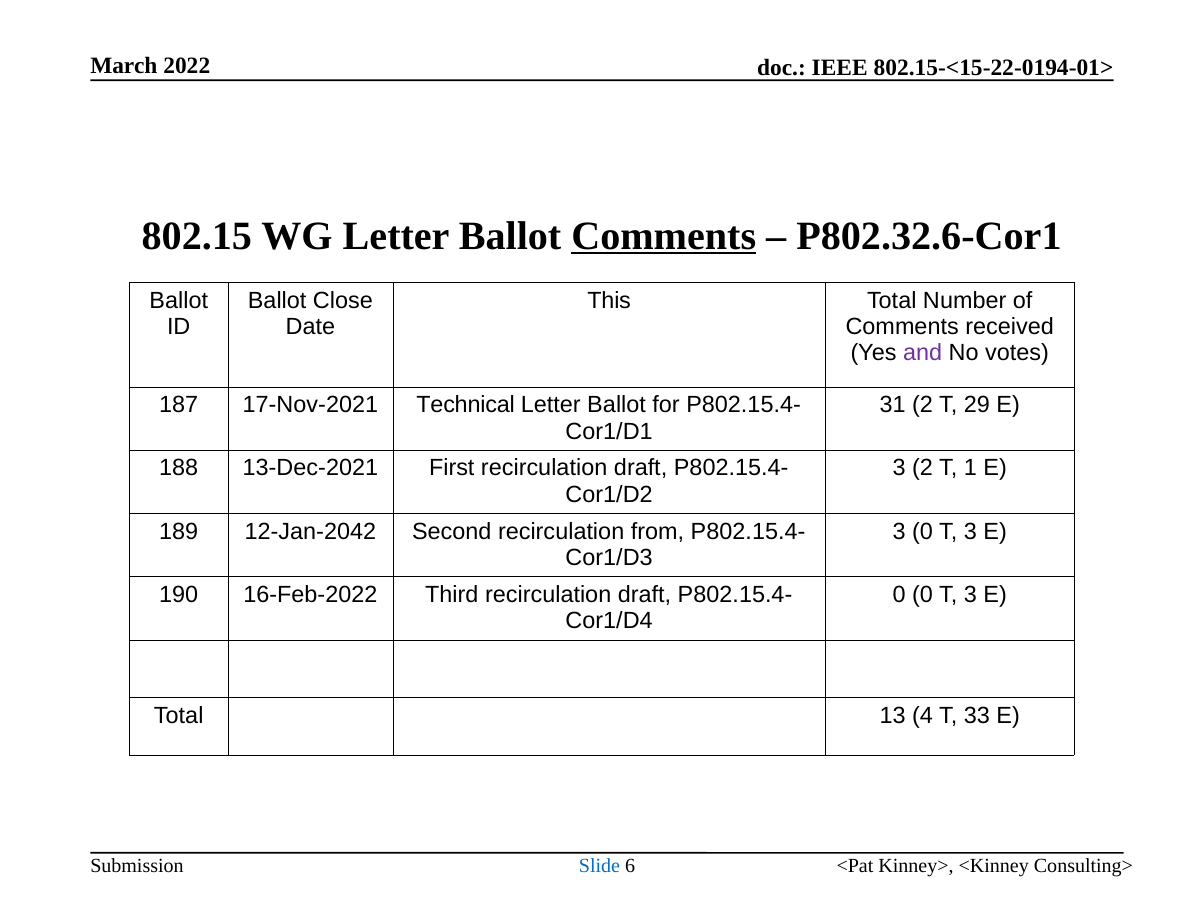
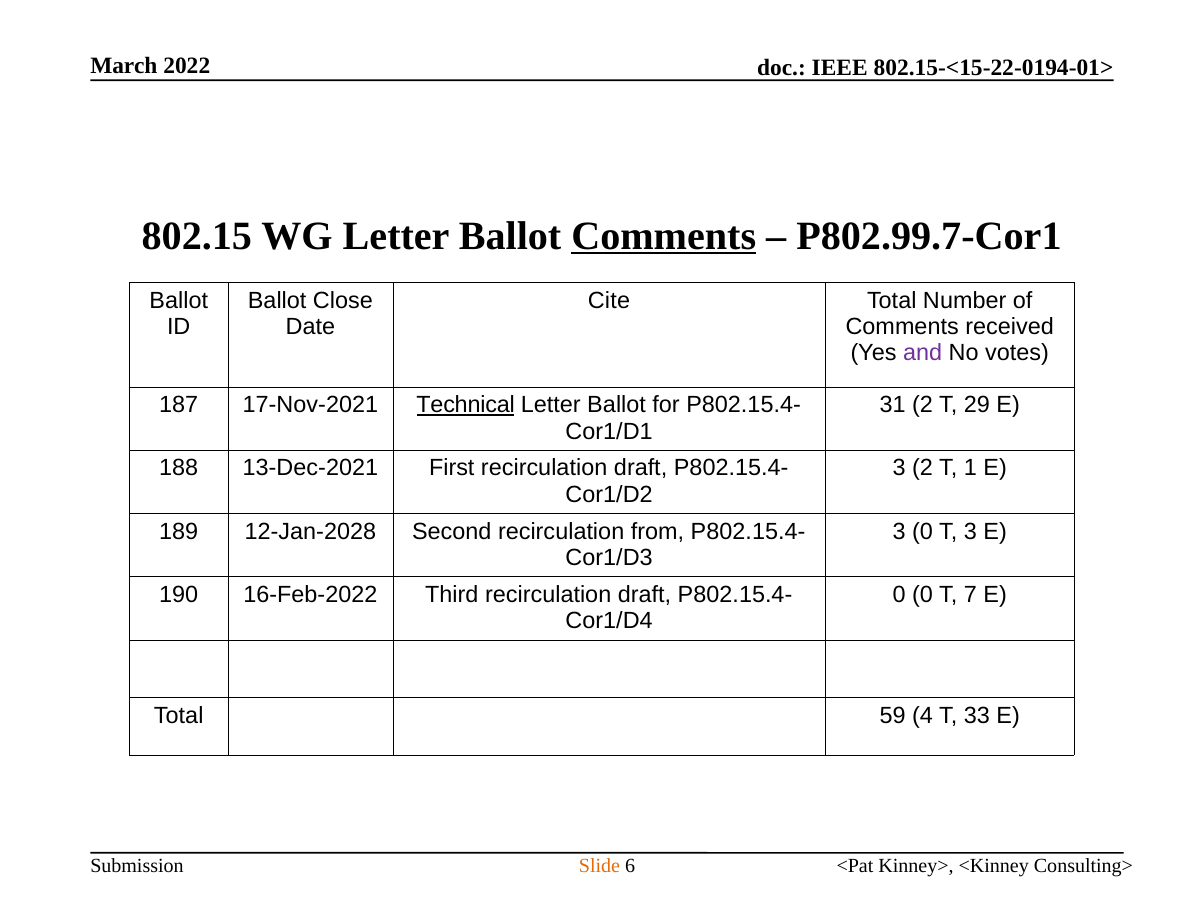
P802.32.6-Cor1: P802.32.6-Cor1 -> P802.99.7-Cor1 (929, 236)
This: This -> Cite (609, 300)
Technical underline: none -> present (466, 405)
12-Jan-2042: 12-Jan-2042 -> 12-Jan-2028 (310, 531)
0 0 T 3: 3 -> 7 (970, 595)
13: 13 -> 59 (893, 715)
Slide colour: blue -> orange (599, 866)
